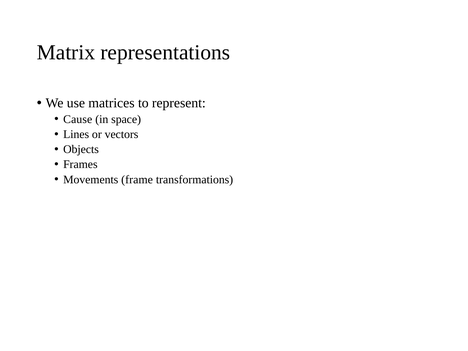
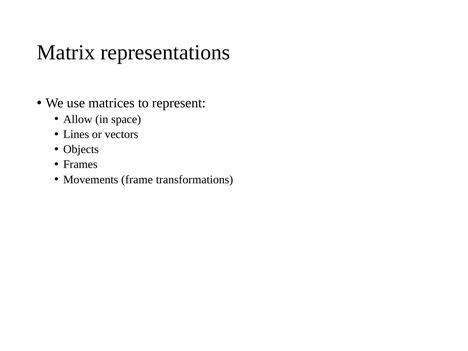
Cause: Cause -> Allow (78, 119)
